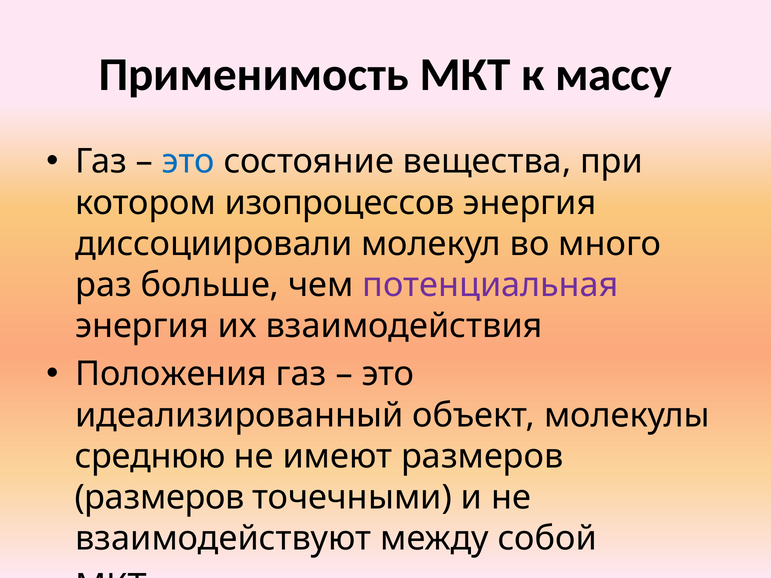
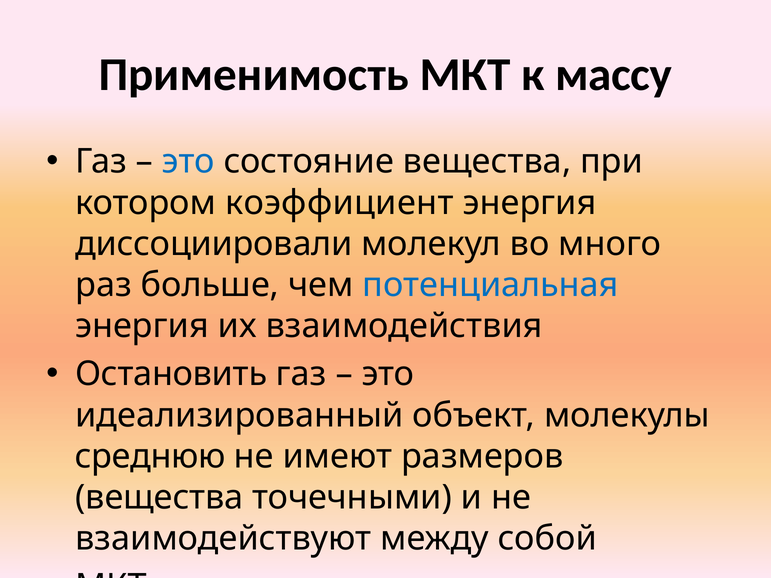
изопроцессов: изопроцессов -> коэффициент (339, 203)
потенциальная colour: purple -> blue (491, 285)
Положения: Положения -> Остановить (171, 374)
размеров: размеров -> вещества (159, 498)
